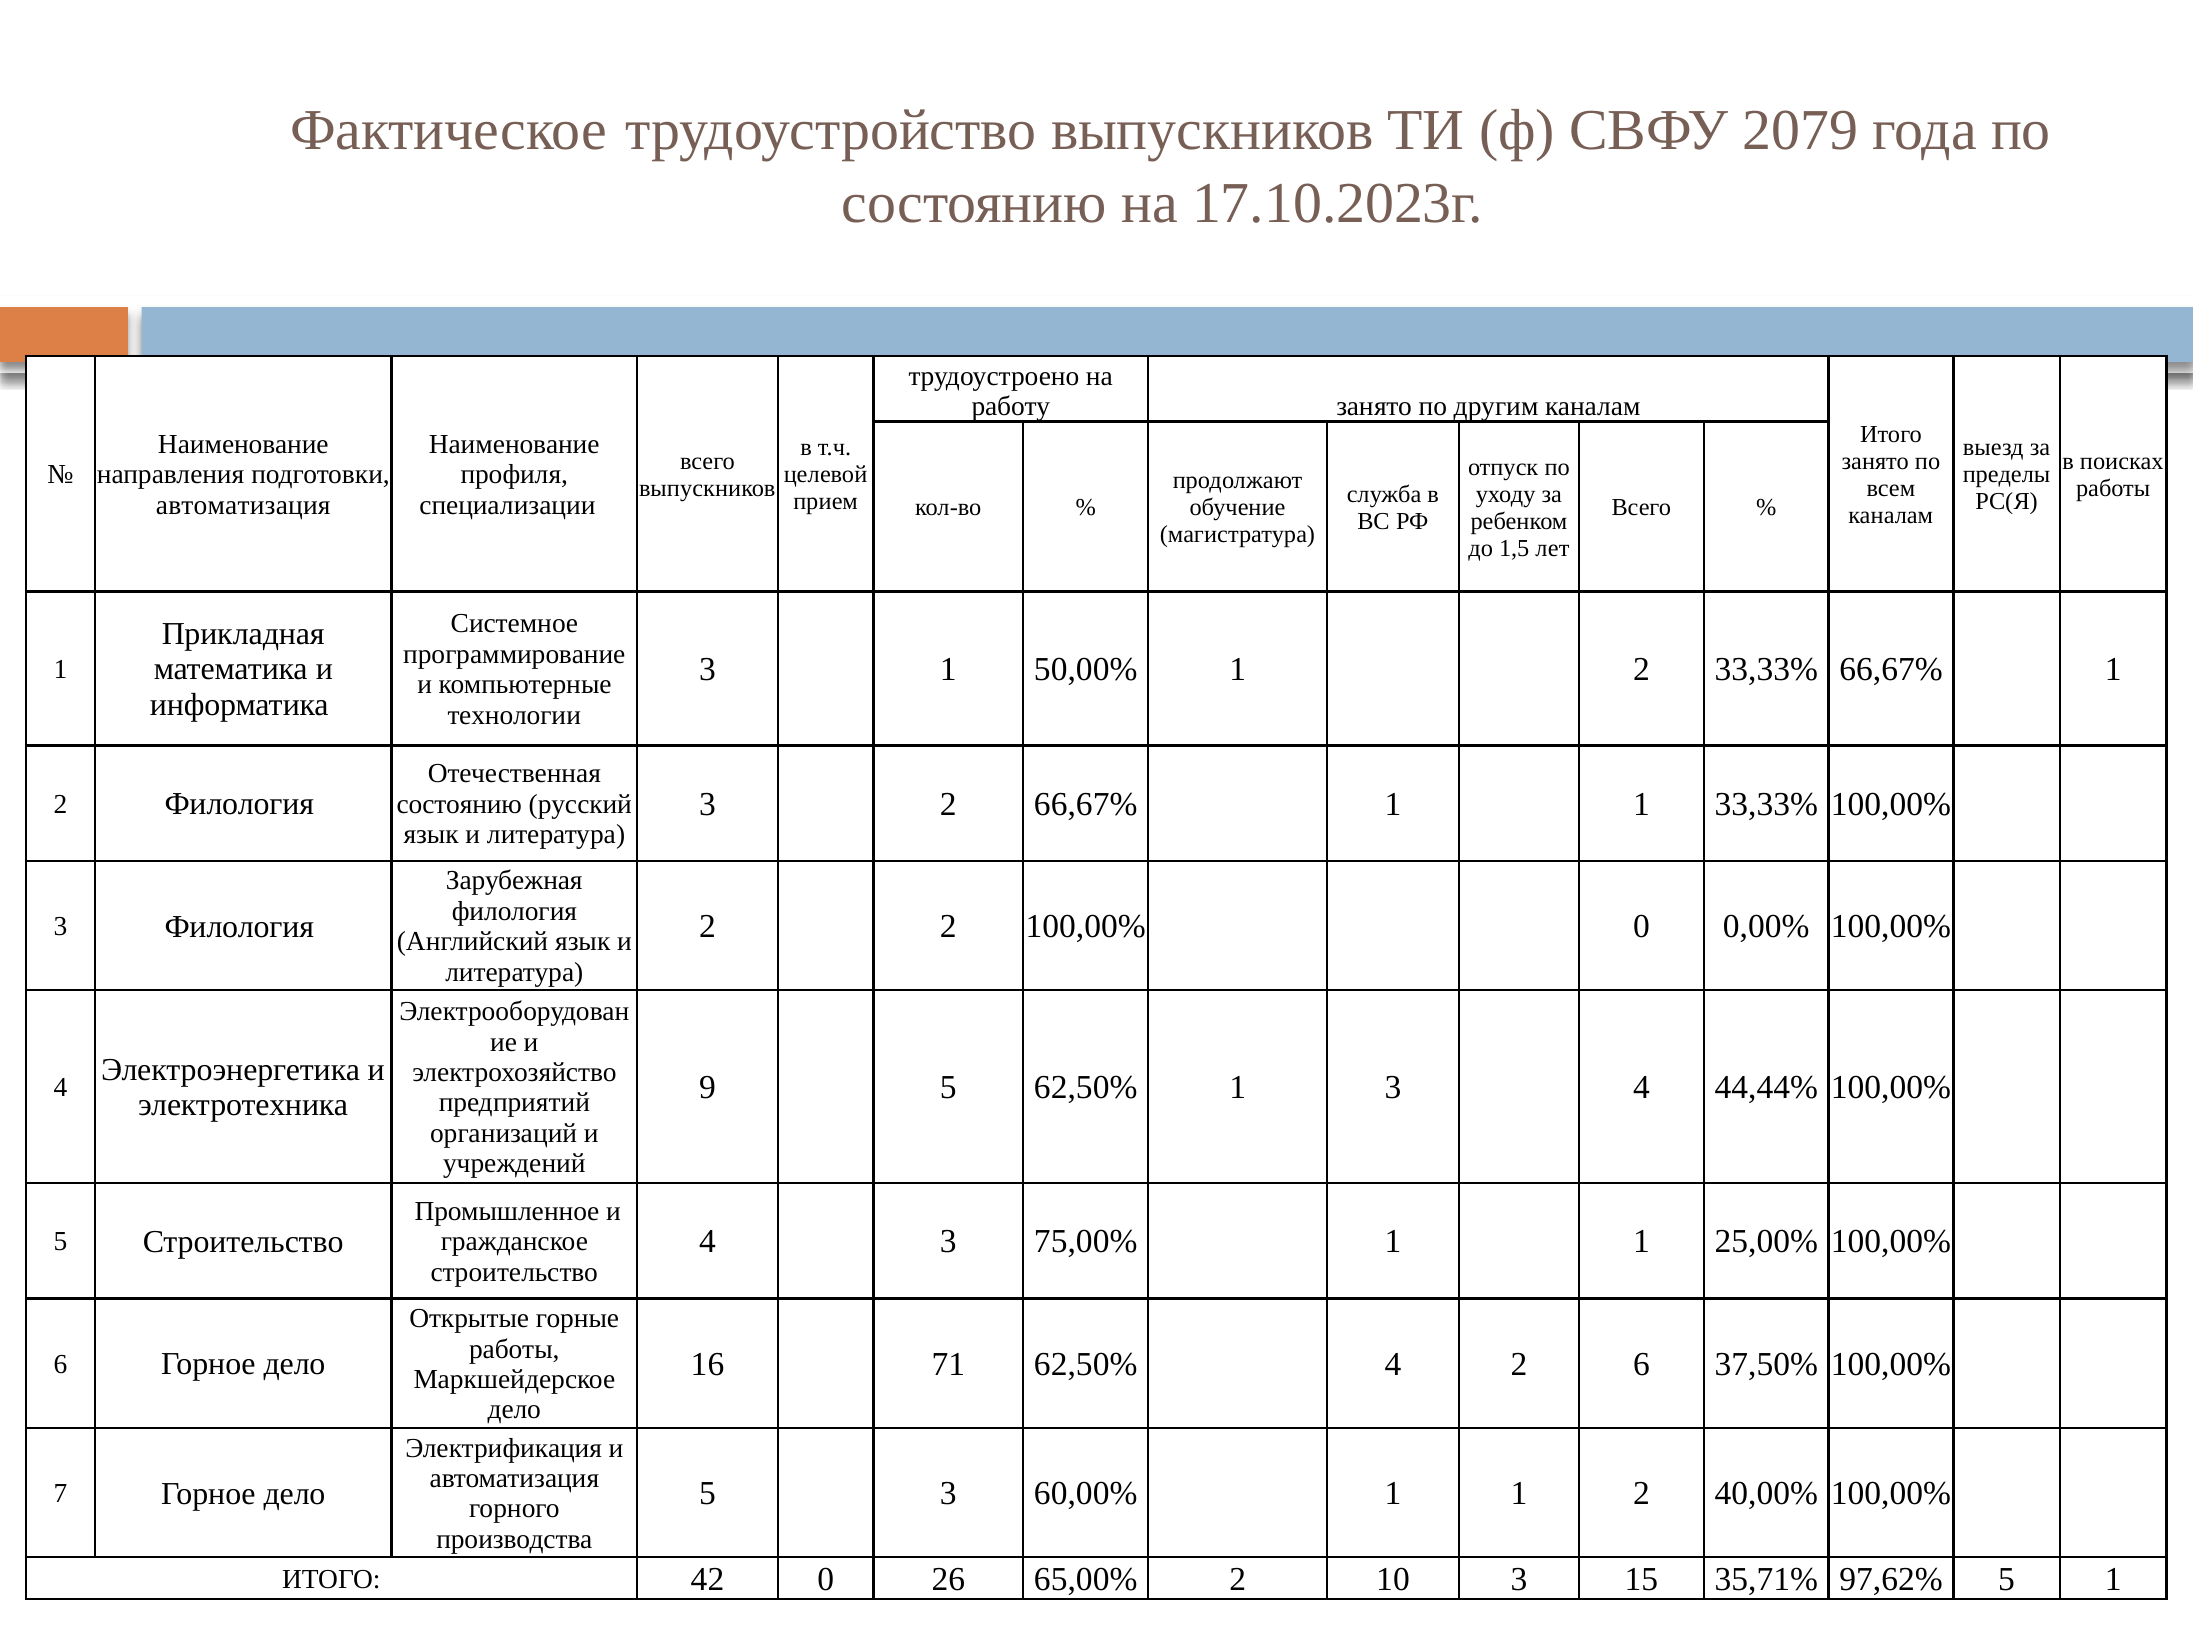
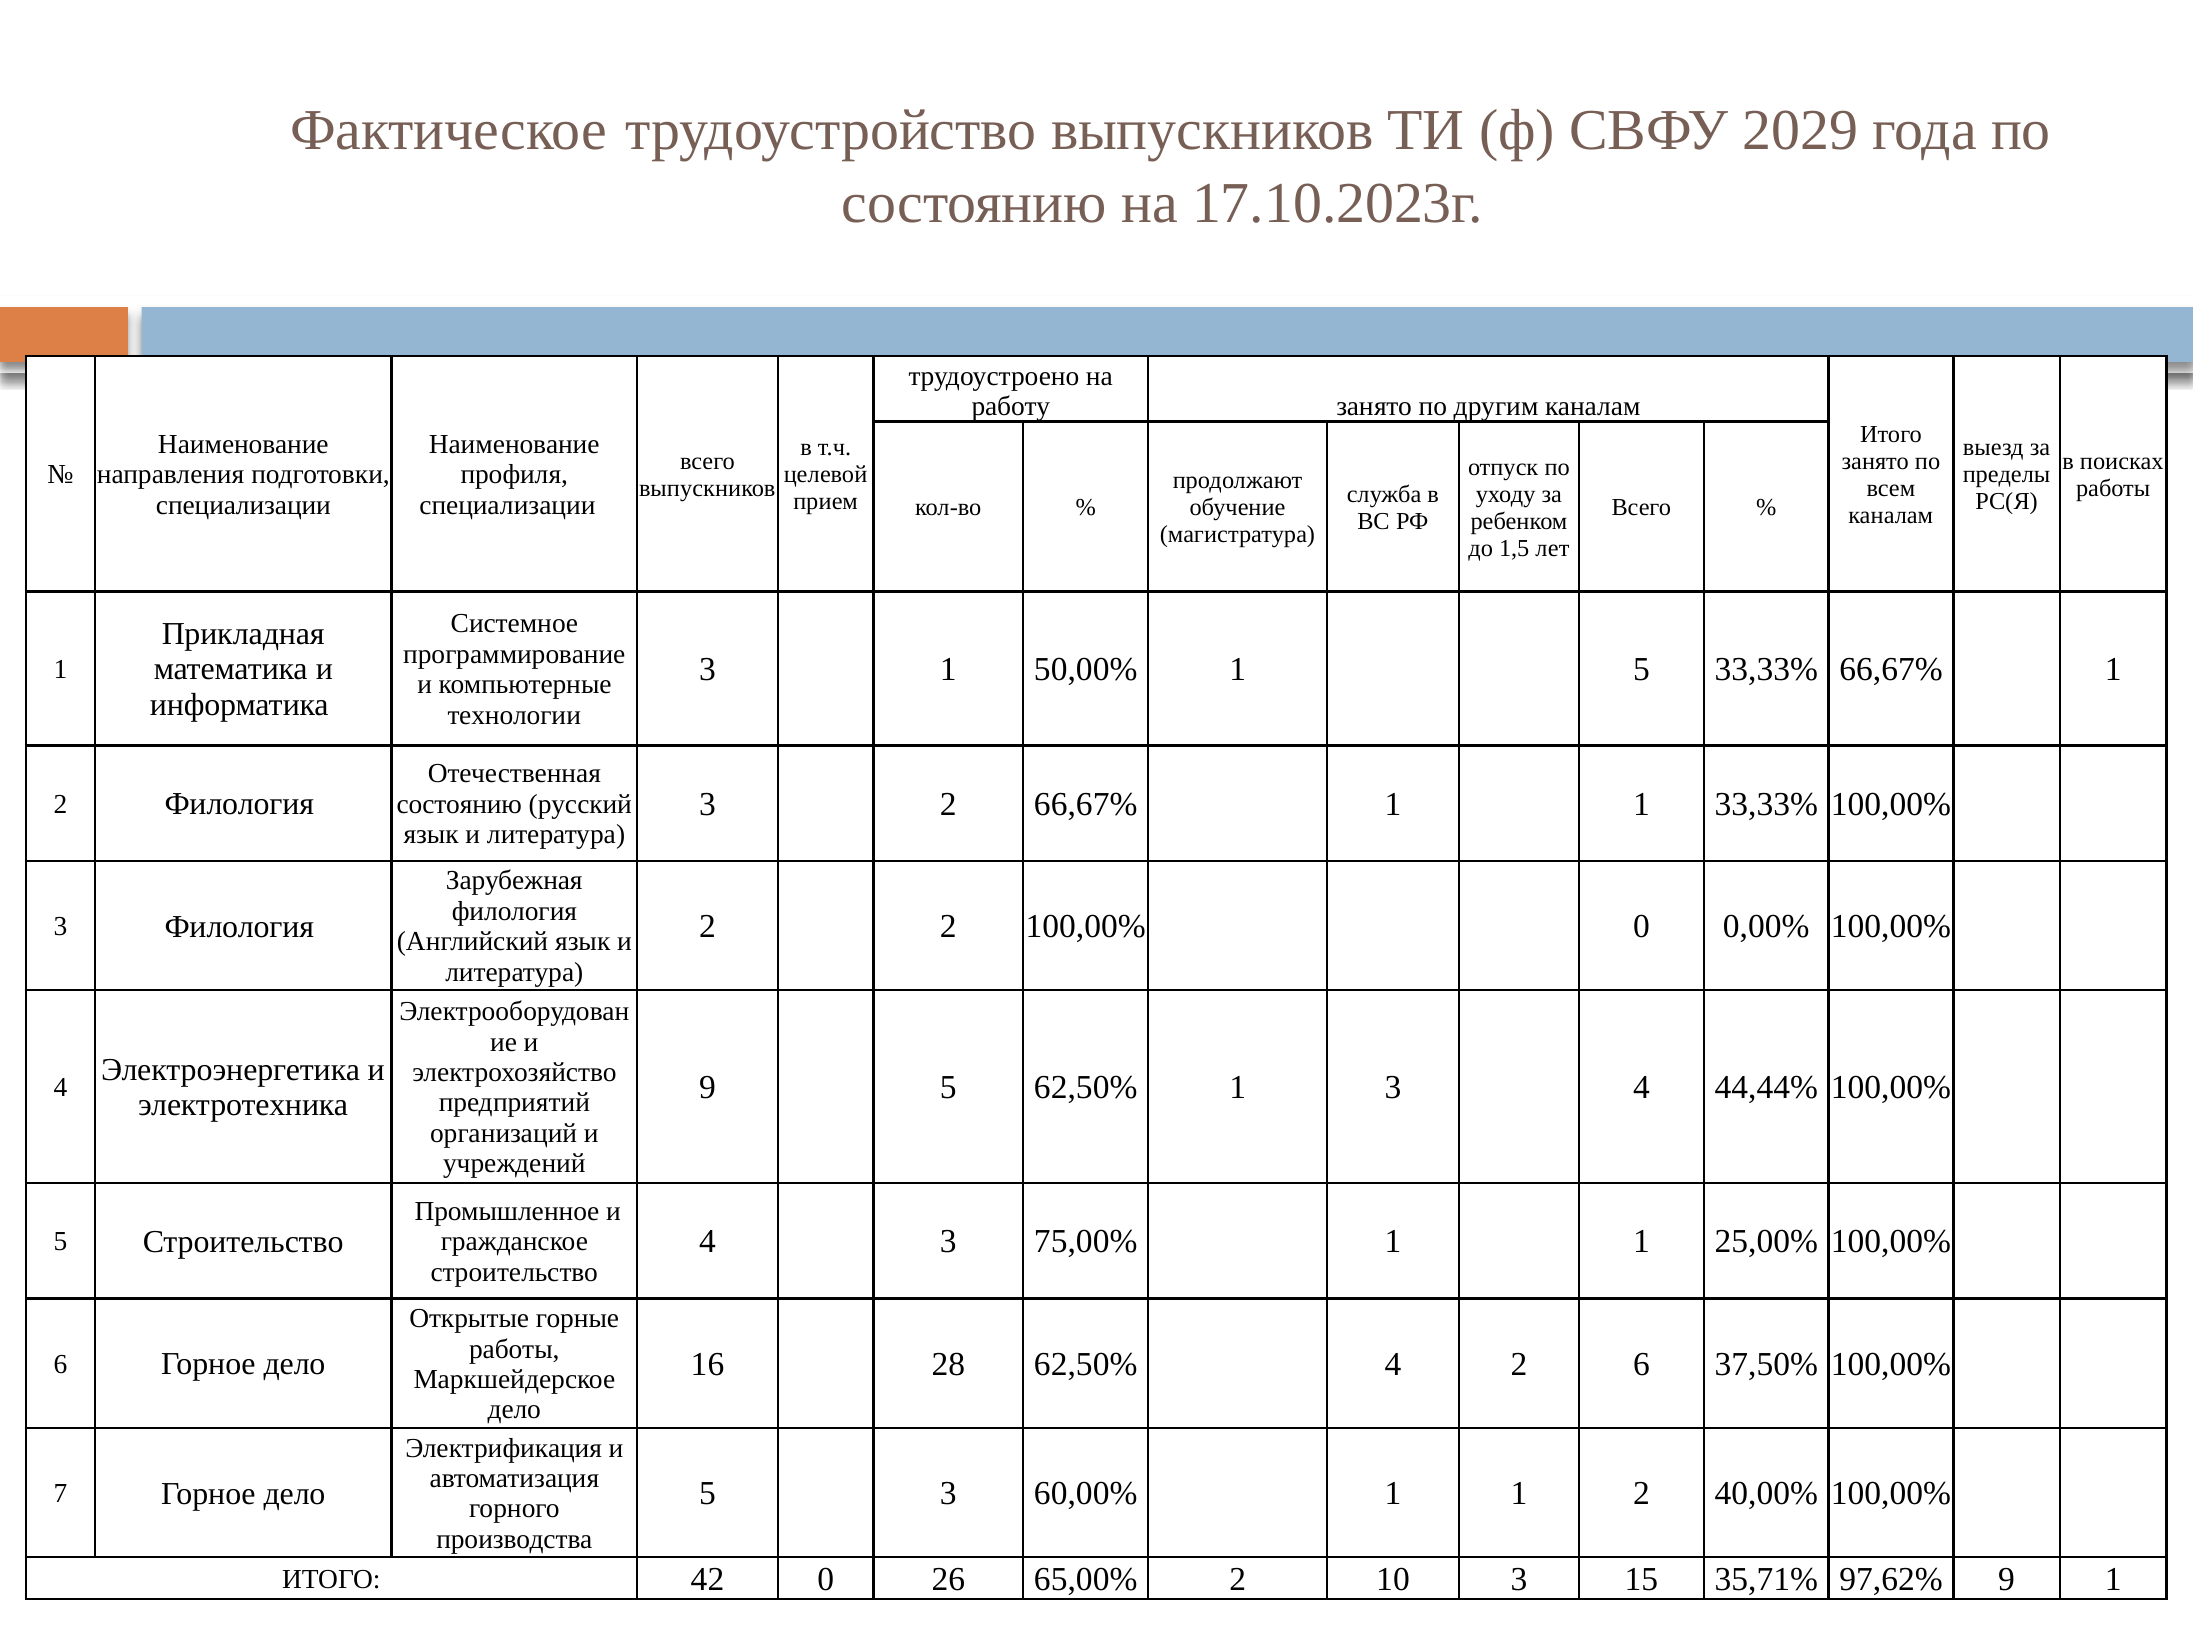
2079: 2079 -> 2029 (1800, 130)
автоматизация: автоматизация -> специализации (243, 505)
50,00% 1 2: 2 -> 5 (1641, 669)
71: 71 -> 28 (948, 1364)
97,62% 5: 5 -> 9 (2007, 1579)
